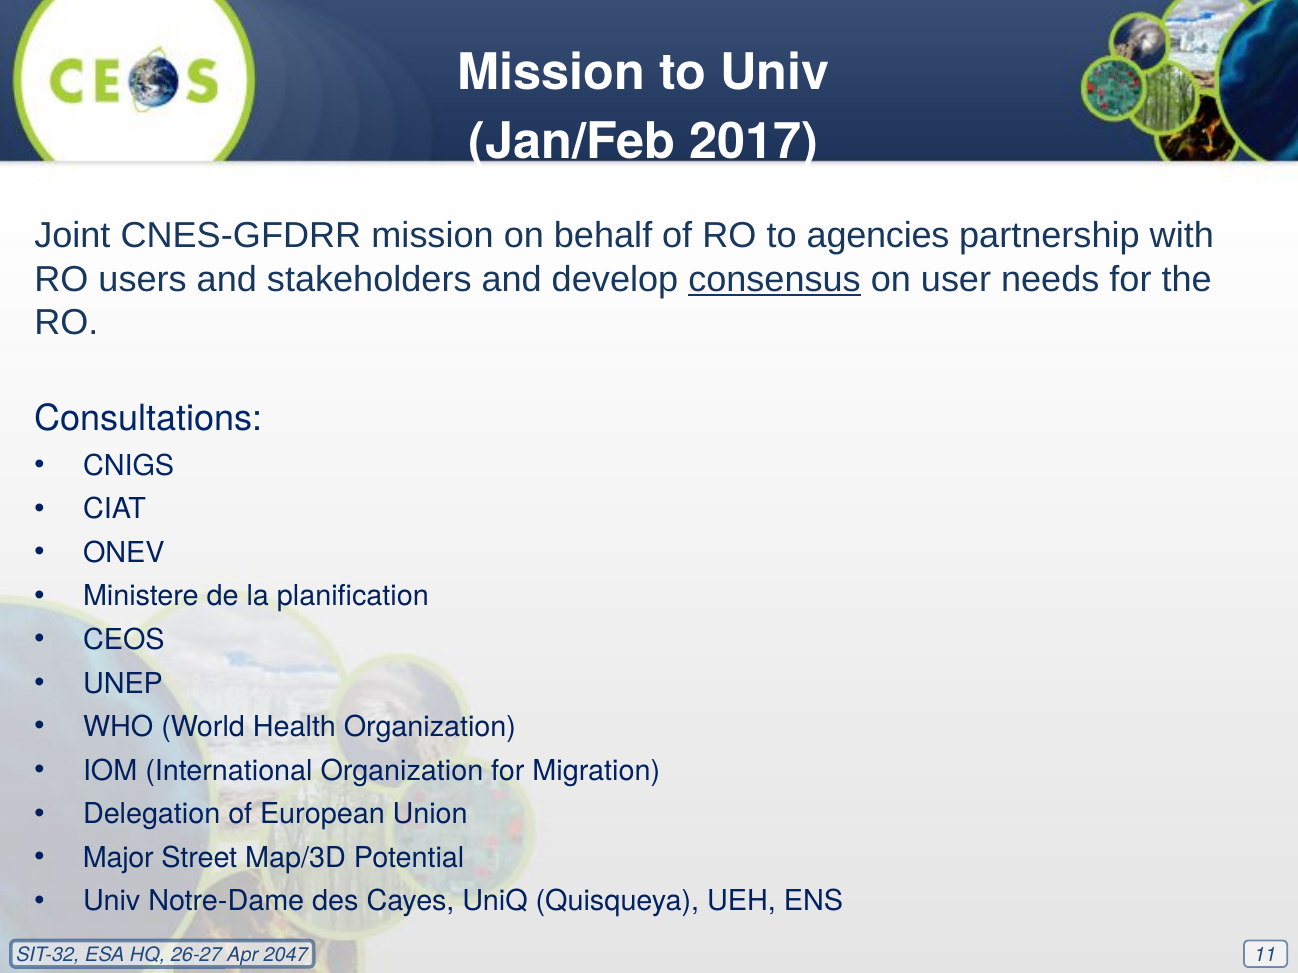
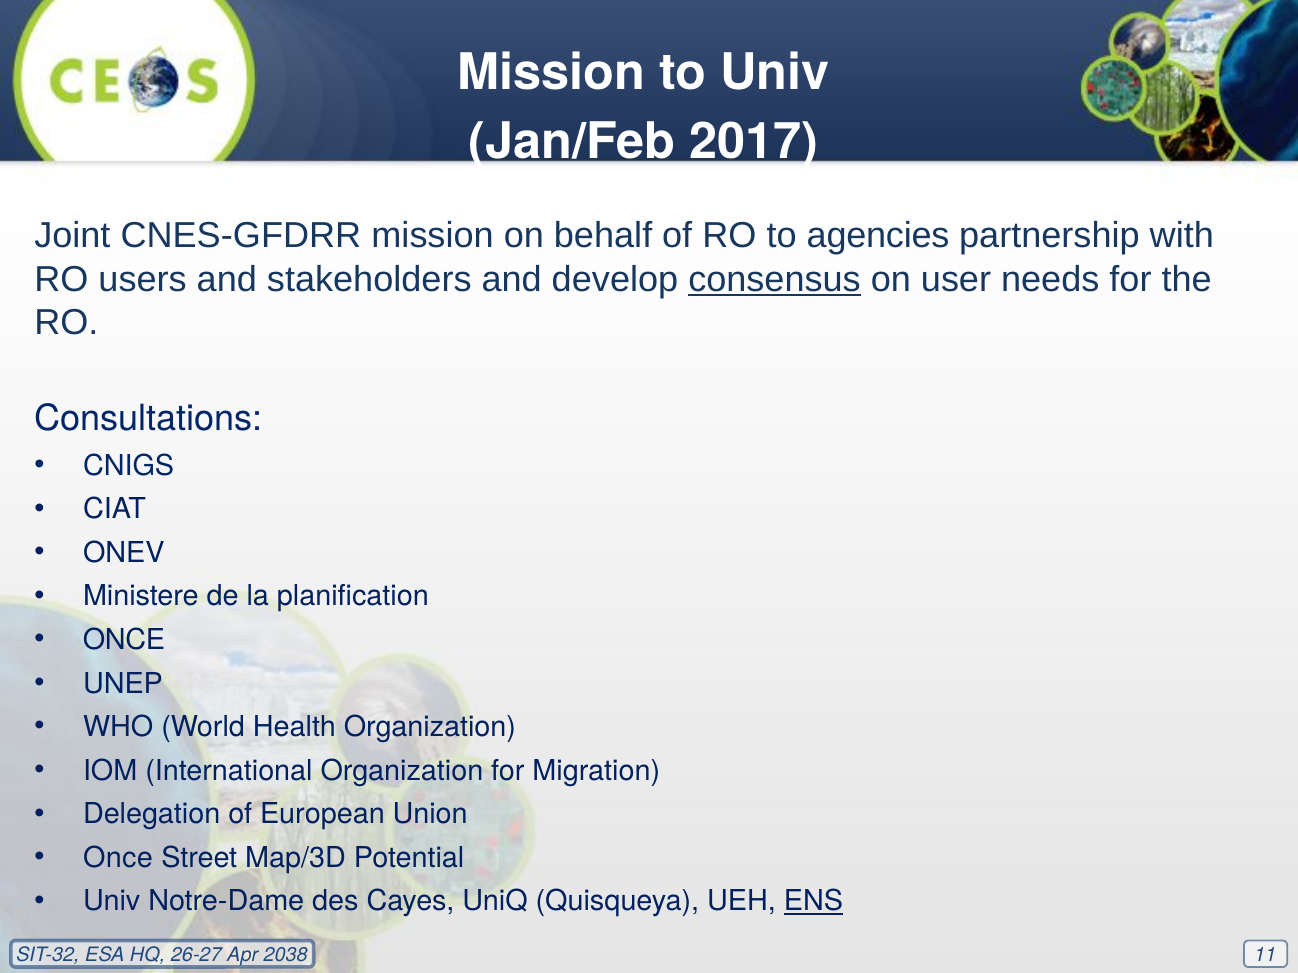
CEOS: CEOS -> ONCE (124, 640)
Major: Major -> Once (118, 858)
ENS underline: none -> present (813, 902)
2047: 2047 -> 2038 (286, 956)
